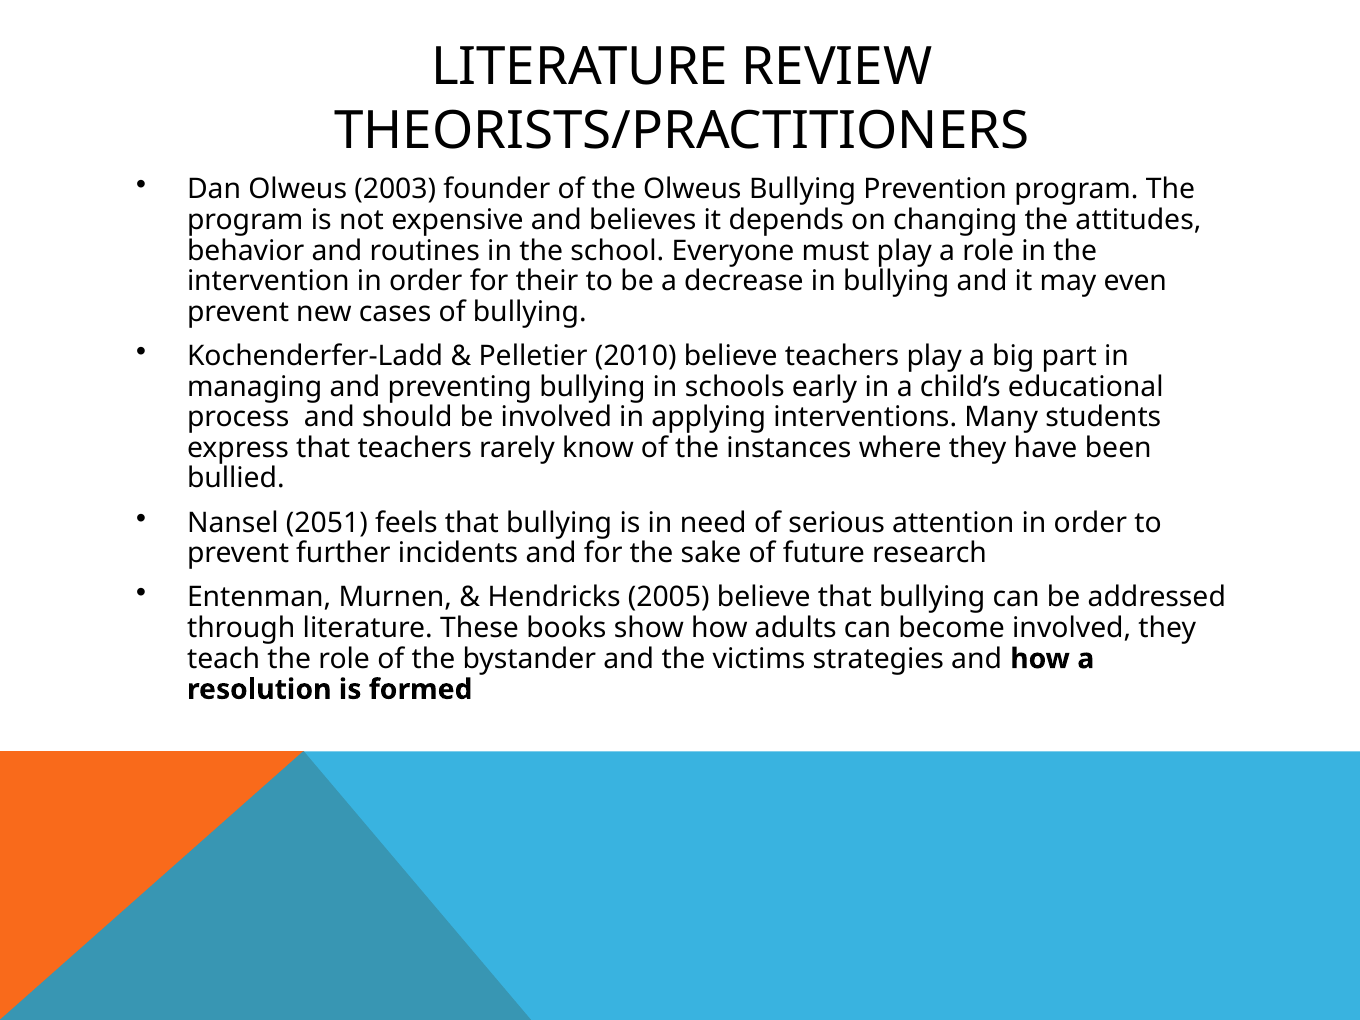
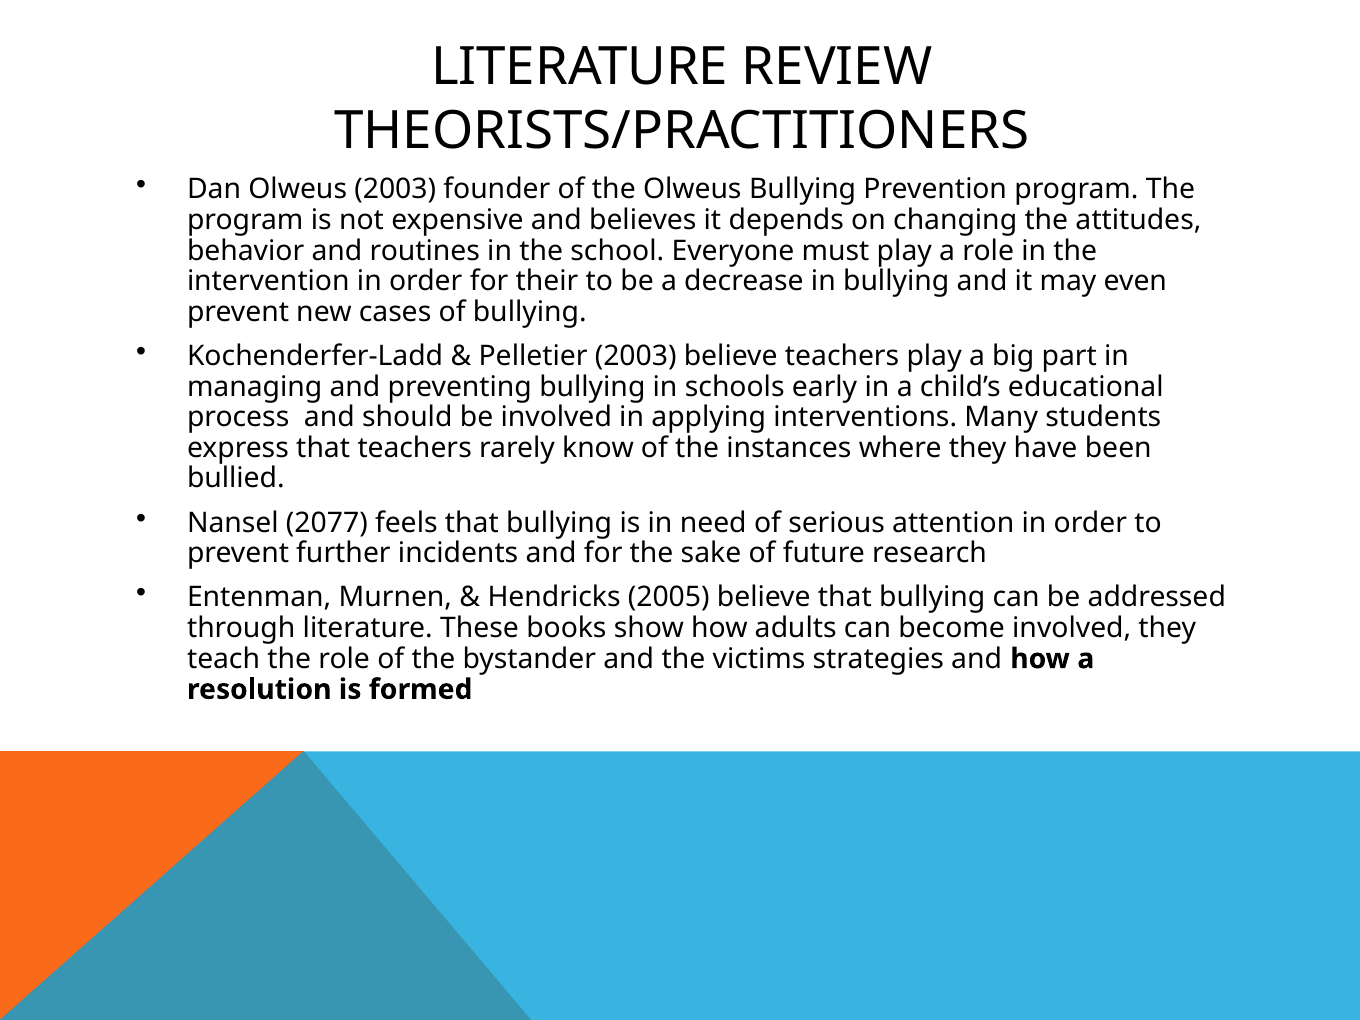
Pelletier 2010: 2010 -> 2003 (636, 356)
2051: 2051 -> 2077 (327, 523)
